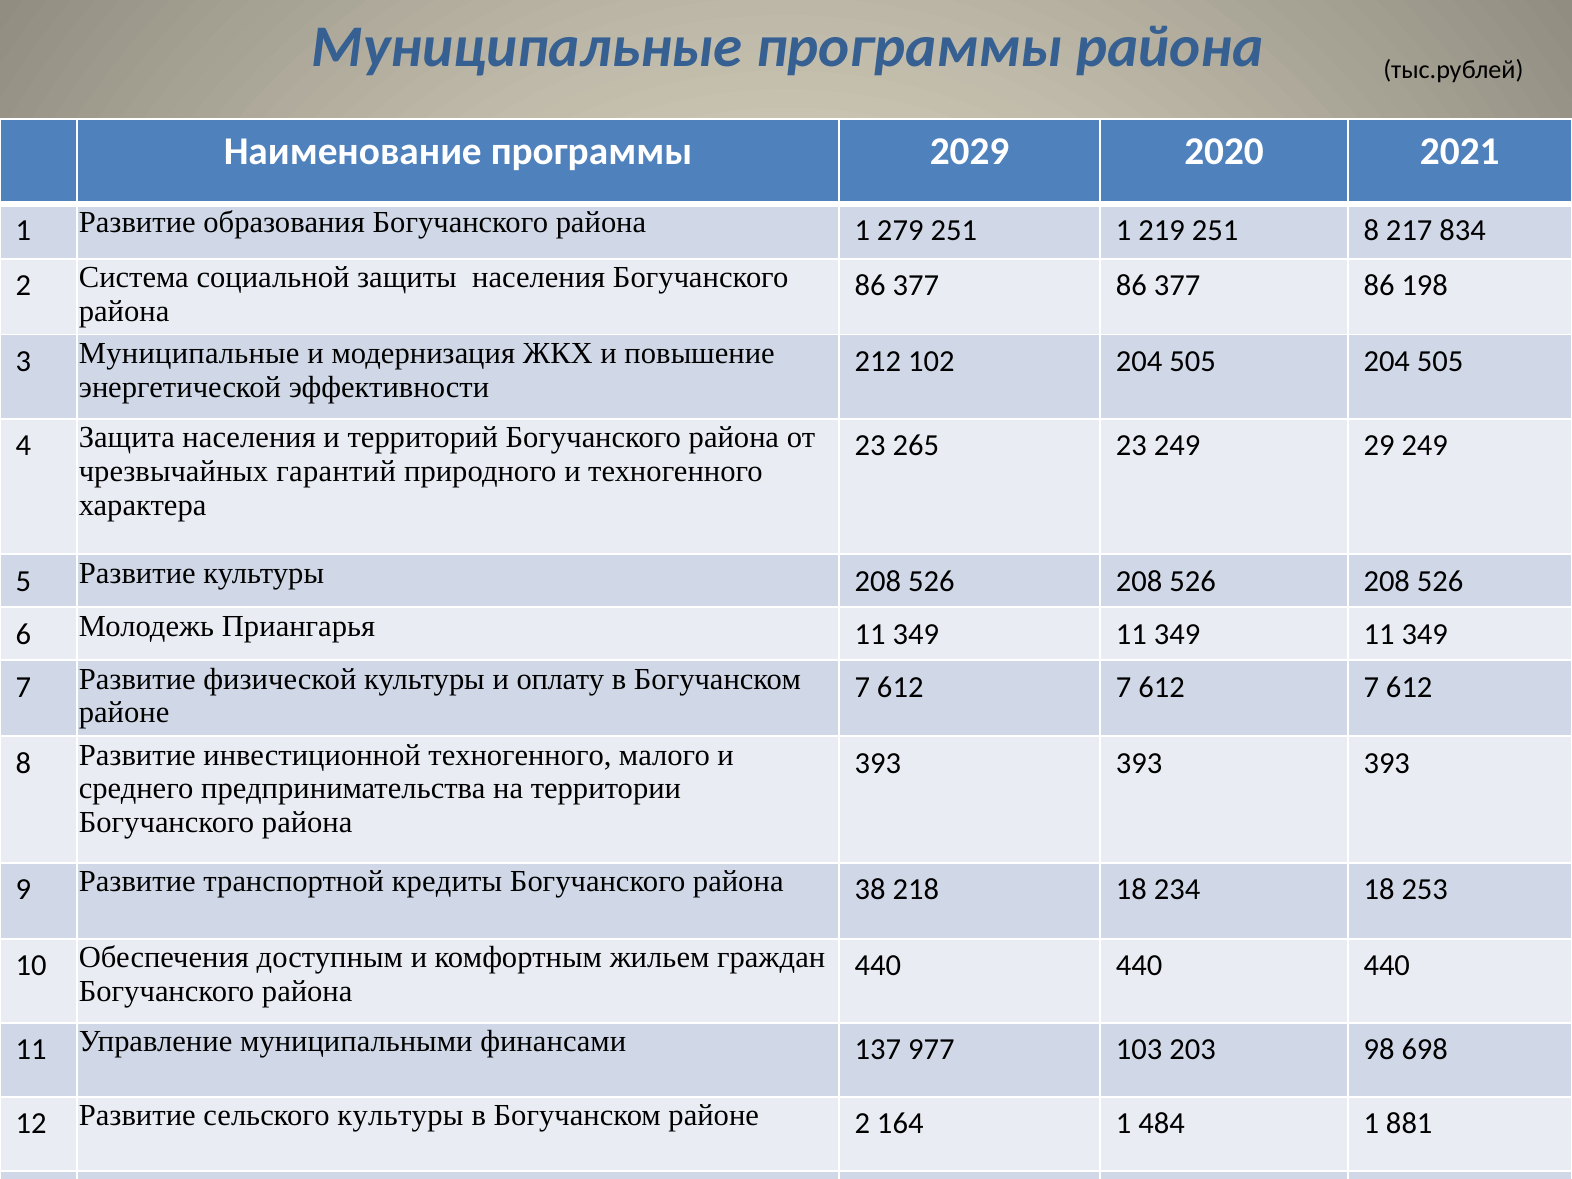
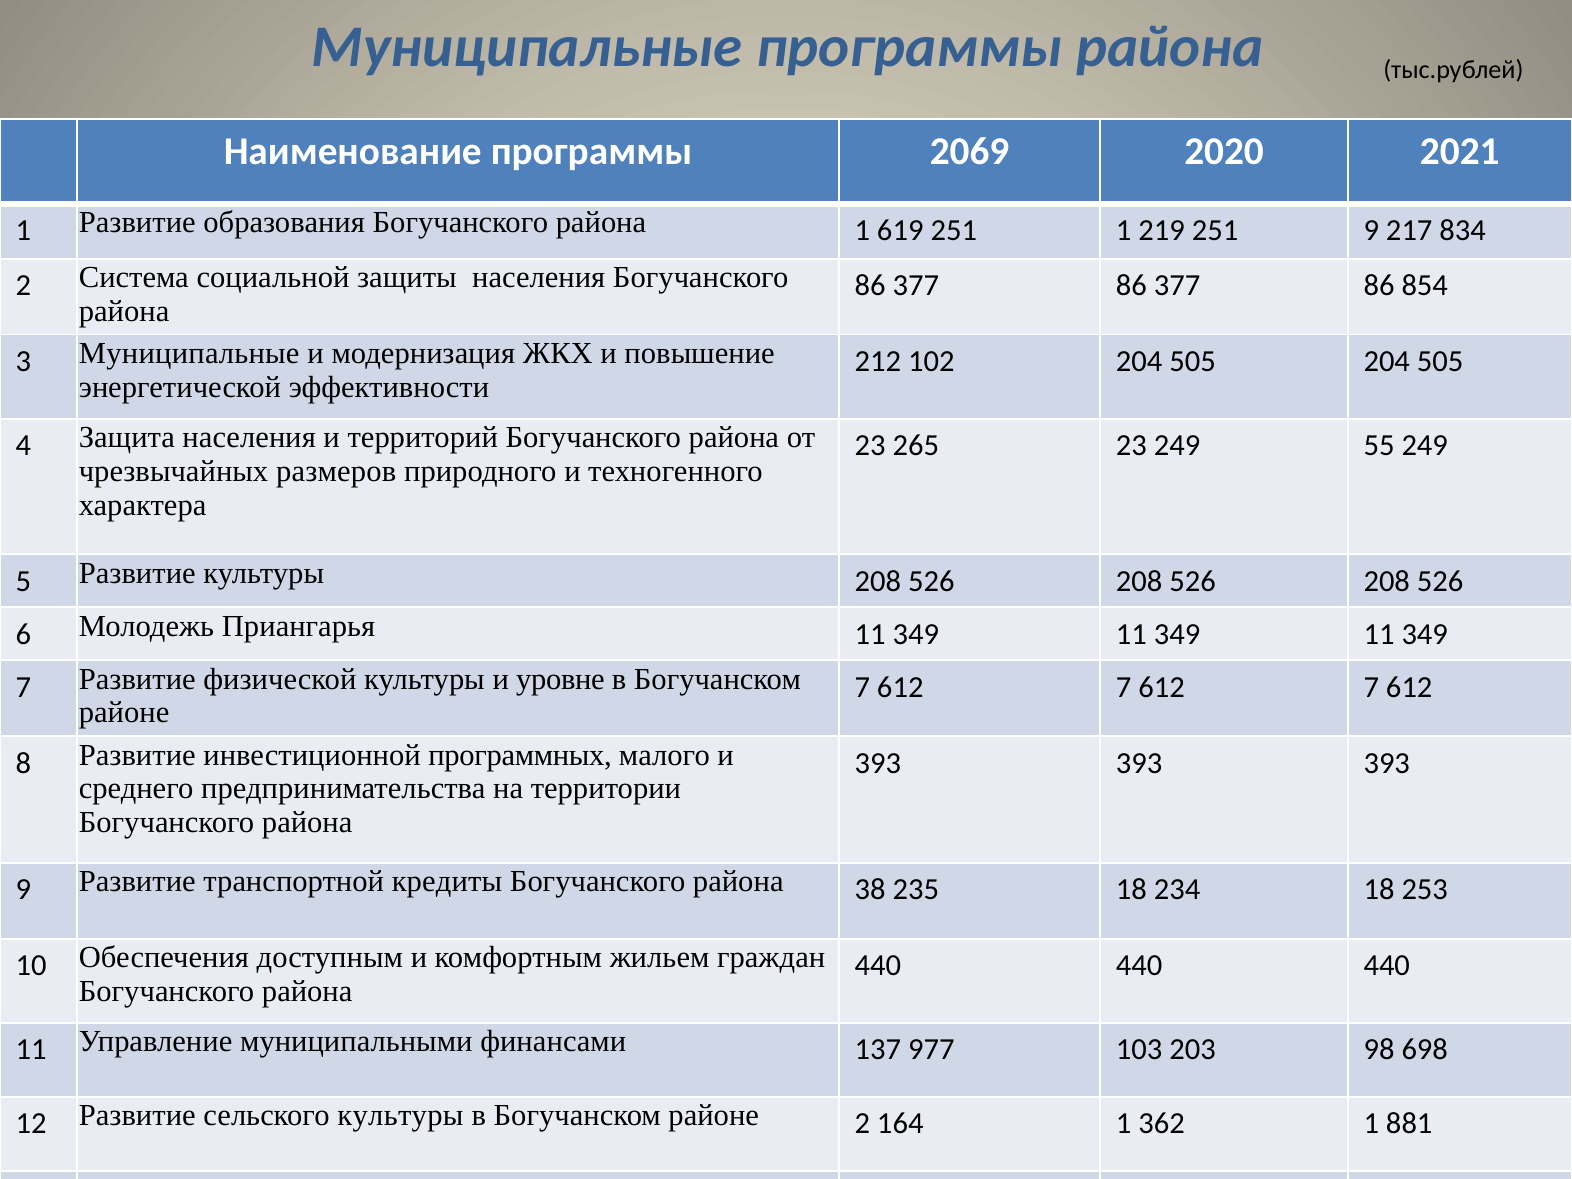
2029: 2029 -> 2069 (970, 151)
279: 279 -> 619 (900, 230)
251 8: 8 -> 9 (1371, 230)
198: 198 -> 854 (1425, 285)
29: 29 -> 55 (1379, 446)
гарантий: гарантий -> размеров (336, 471)
оплату: оплату -> уровне (560, 679)
инвестиционной техногенного: техногенного -> программных (520, 755)
218: 218 -> 235 (916, 890)
484: 484 -> 362 (1162, 1124)
